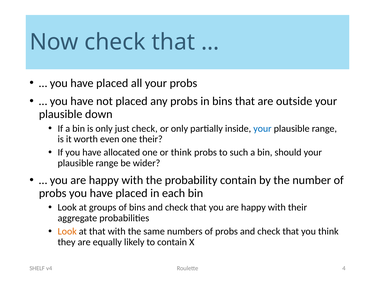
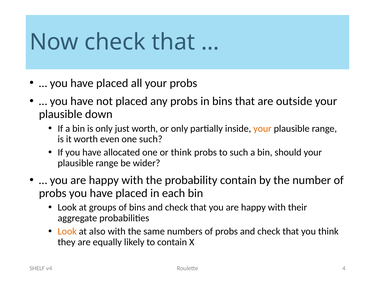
just check: check -> worth (145, 129)
your colour: blue -> orange (262, 129)
one their: their -> such (151, 139)
at that: that -> also (97, 232)
